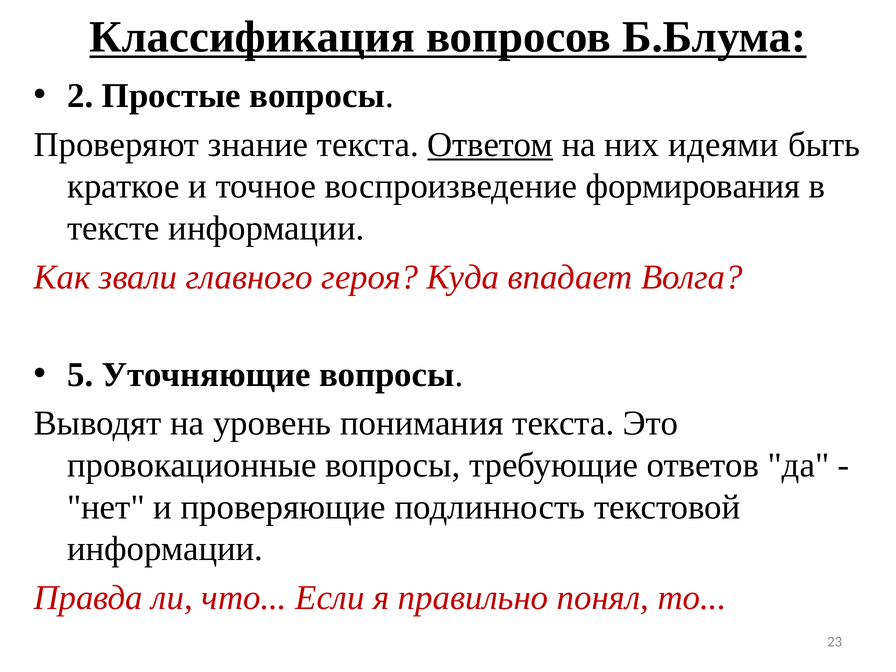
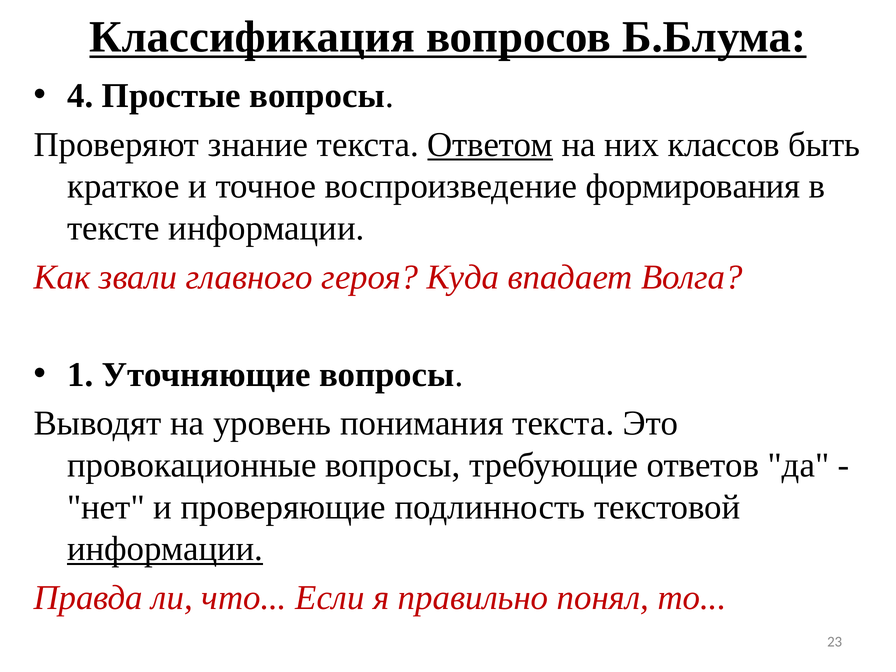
2: 2 -> 4 (80, 96)
идеями: идеями -> классов (724, 145)
5: 5 -> 1 (80, 375)
информации underline: none -> present (165, 549)
